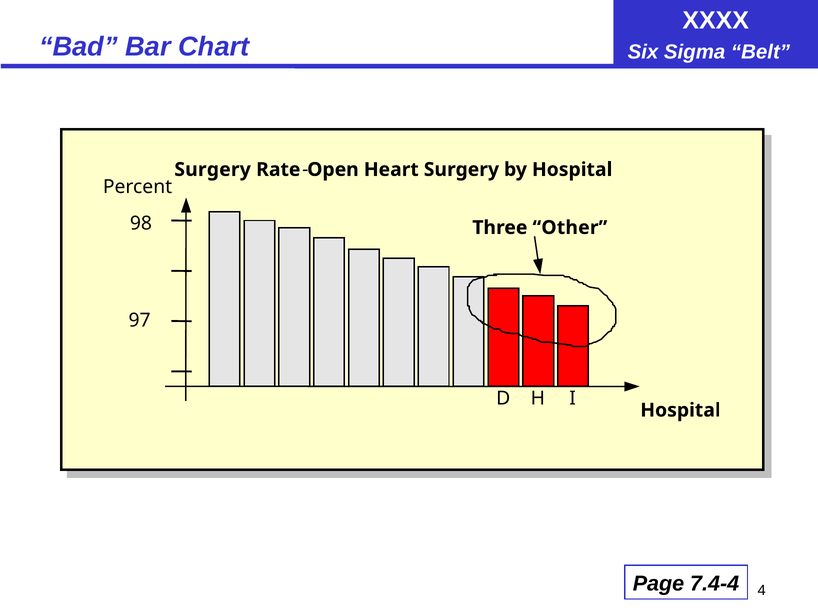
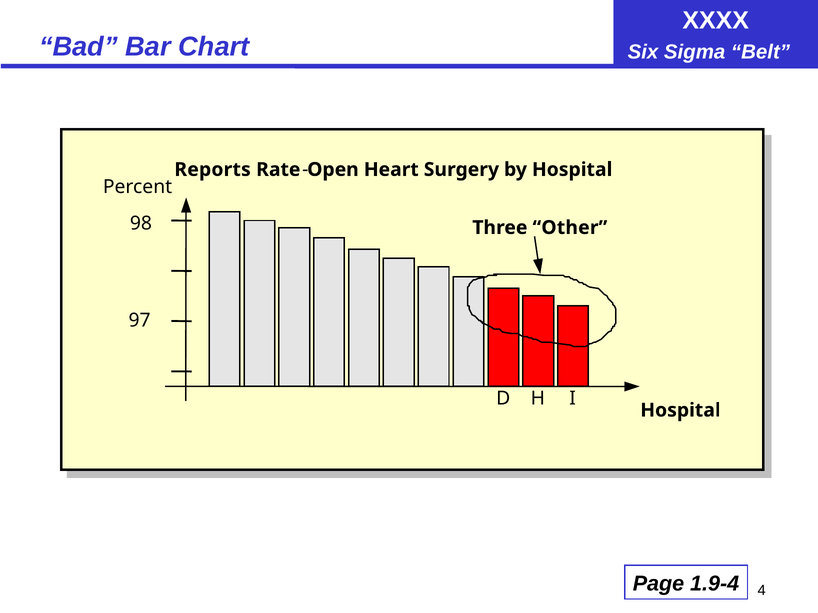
Surgery: Surgery -> Reports (213, 170)
7.4-4: 7.4-4 -> 1.9-4 (715, 584)
